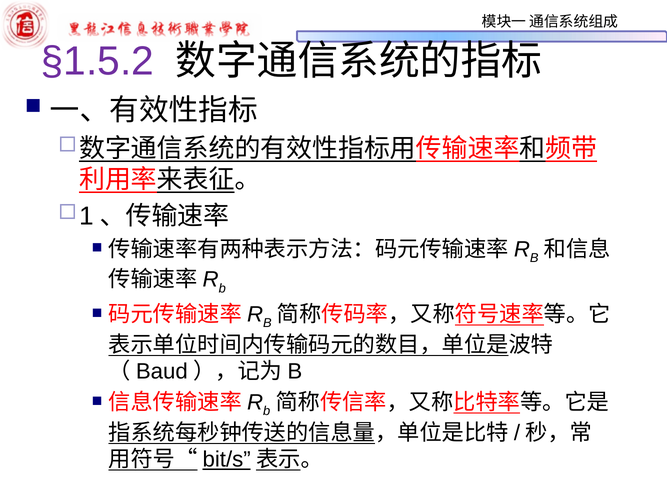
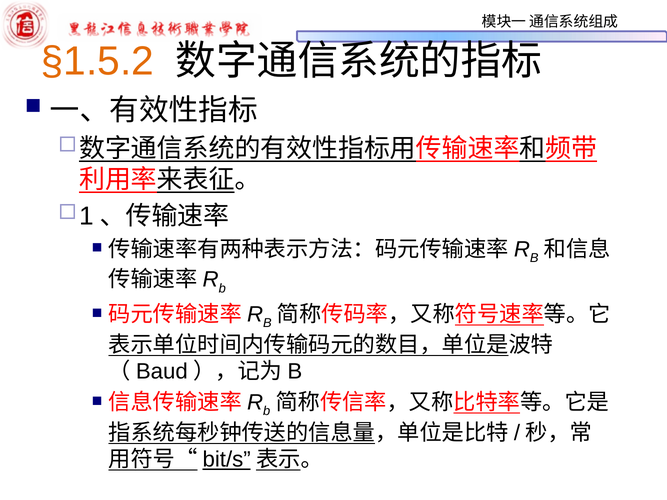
§1.5.2 colour: purple -> orange (97, 61)
